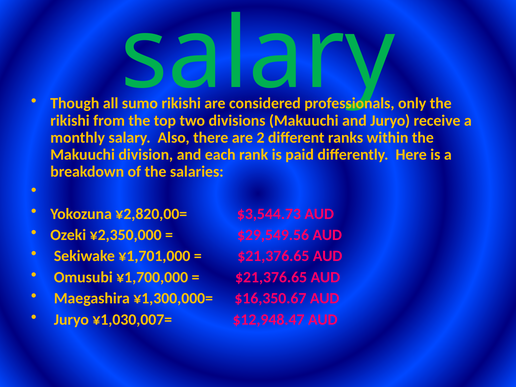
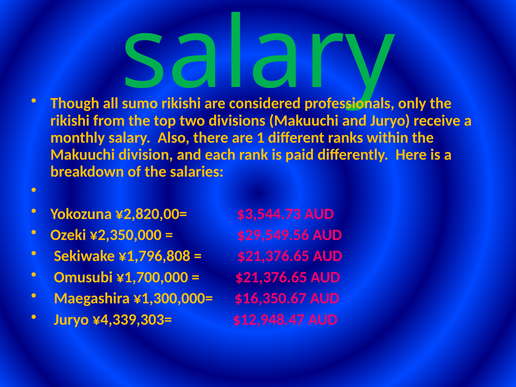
2: 2 -> 1 (260, 137)
¥1,701,000: ¥1,701,000 -> ¥1,796,808 (154, 256)
¥1,030,007=: ¥1,030,007= -> ¥4,339,303= (132, 320)
